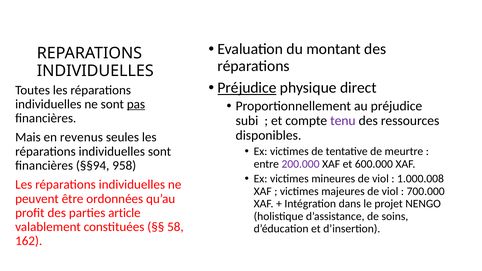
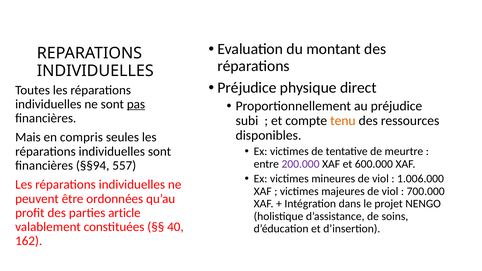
Préjudice underline: present -> none (247, 88)
tenu colour: purple -> orange (343, 121)
revenus: revenus -> compris (81, 137)
958: 958 -> 557 (124, 166)
1.000.008: 1.000.008 -> 1.006.000 (421, 179)
58: 58 -> 40 (175, 227)
